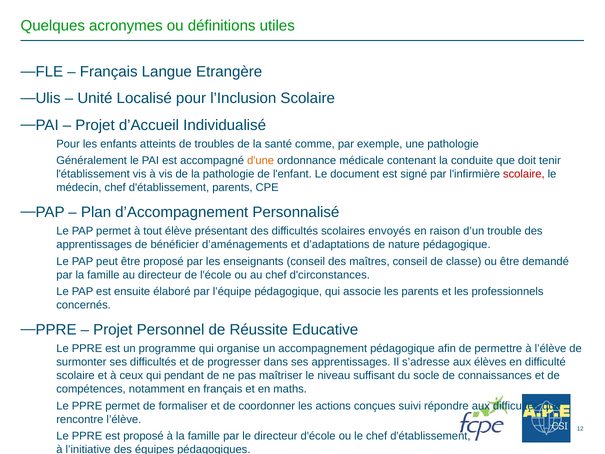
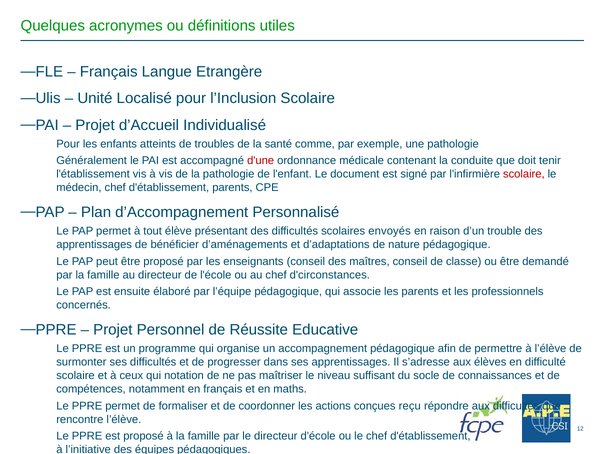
d'une colour: orange -> red (261, 161)
pendant: pendant -> notation (184, 375)
suivi: suivi -> reçu (410, 406)
